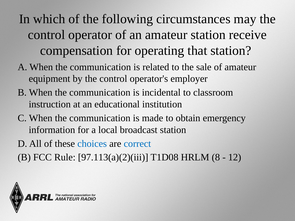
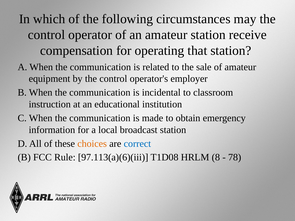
choices colour: blue -> orange (92, 144)
97.113(a)(2)(iii: 97.113(a)(2)(iii -> 97.113(a)(6)(iii (113, 157)
12: 12 -> 78 (235, 157)
